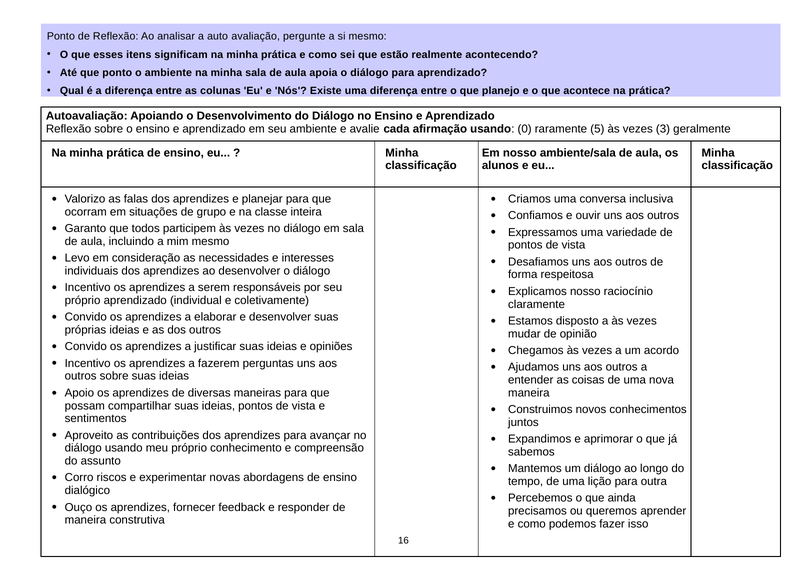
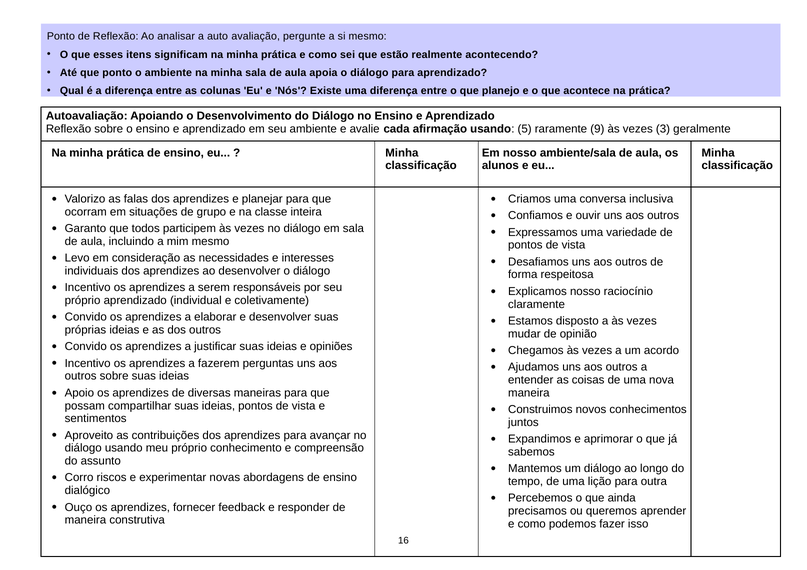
0: 0 -> 5 (525, 129)
5: 5 -> 9 (597, 129)
